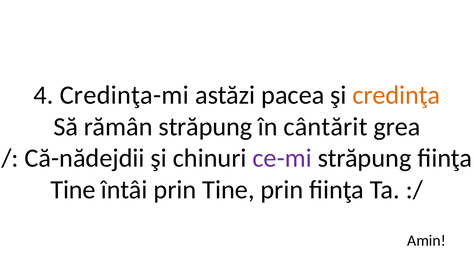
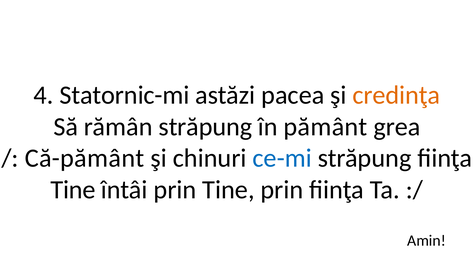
Credinţa-mi: Credinţa-mi -> Statornic-mi (124, 95)
cântărit: cântărit -> pământ (326, 126)
Că-nădejdii: Că-nădejdii -> Că-pământ (84, 158)
ce-mi colour: purple -> blue (282, 158)
